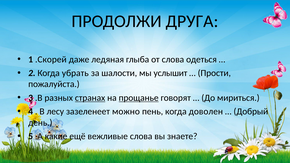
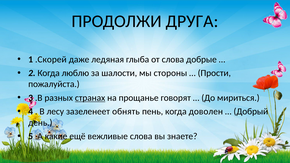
одеться: одеться -> добрые (201, 59)
убрать: убрать -> люблю (75, 73)
услышит: услышит -> стороны (170, 73)
прощанье underline: present -> none (139, 98)
можно: можно -> обнять (126, 112)
